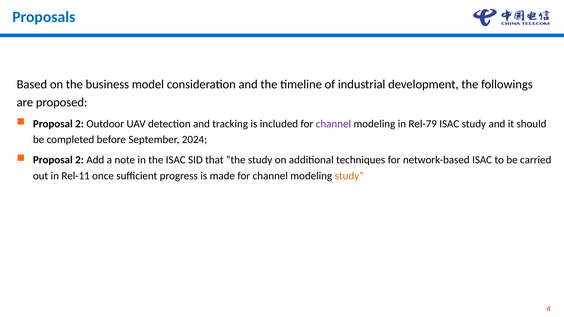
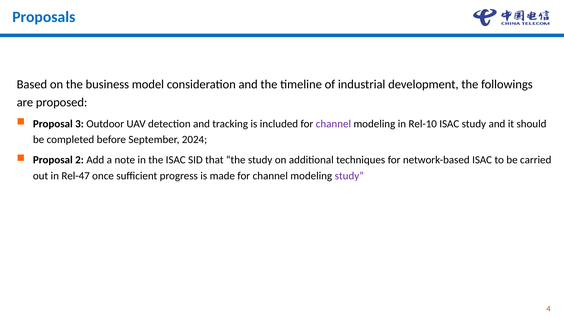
2: 2 -> 3 (80, 124)
Rel-79: Rel-79 -> Rel-10 (423, 124)
Rel-11: Rel-11 -> Rel-47 (76, 176)
study colour: orange -> purple (349, 176)
